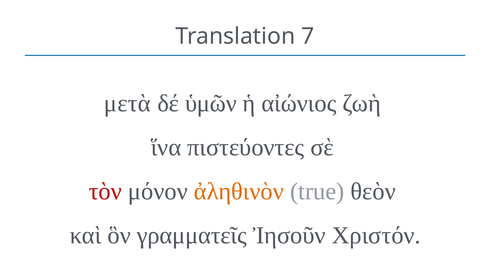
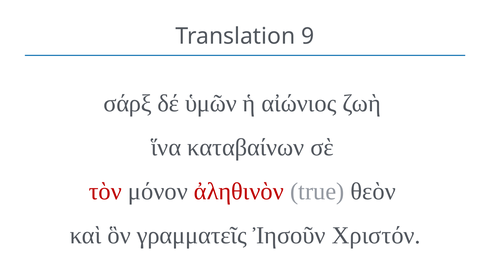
7: 7 -> 9 (308, 36)
μετὰ: μετὰ -> σάρξ (128, 104)
πιστεύοντες: πιστεύοντες -> καταβαίνων (246, 148)
ἀληθινὸν colour: orange -> red (239, 192)
